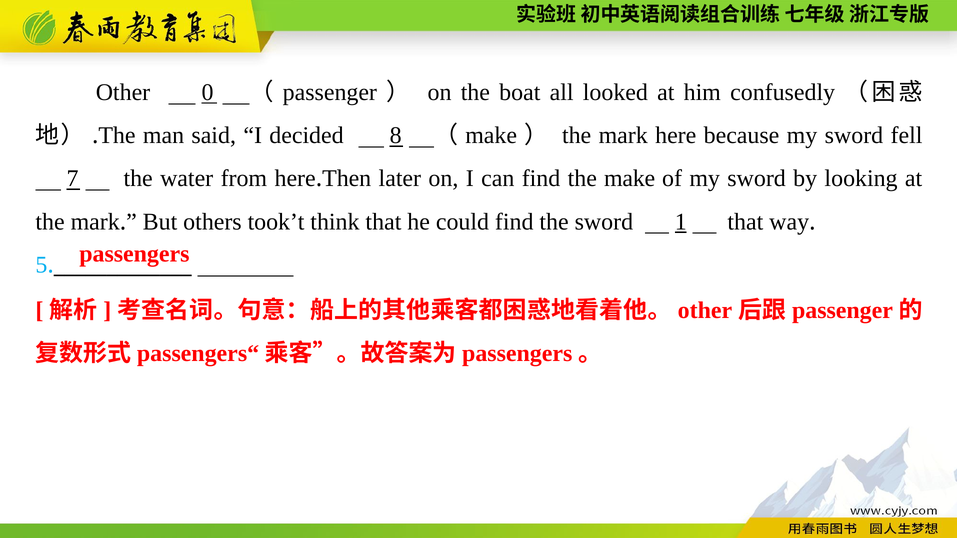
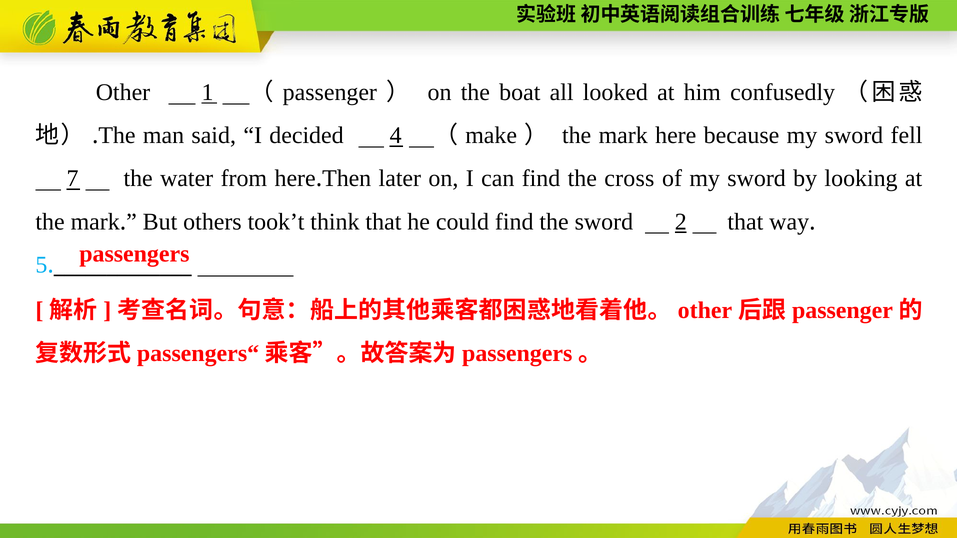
0: 0 -> 1 (207, 93)
8: 8 -> 4 (396, 136)
the make: make -> cross (629, 179)
1: 1 -> 2 (681, 222)
